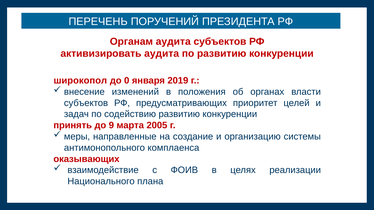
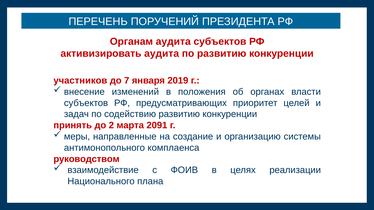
широкопол: широкопол -> участников (80, 81)
0: 0 -> 7 (127, 81)
9: 9 -> 2 (111, 126)
2005: 2005 -> 2091 (157, 126)
оказывающих: оказывающих -> руководством (87, 159)
